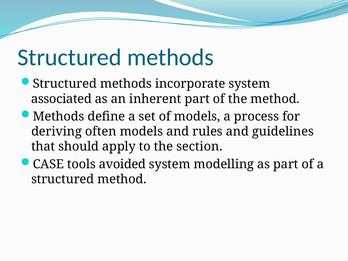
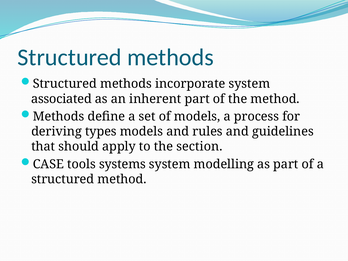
often: often -> types (101, 132)
avoided: avoided -> systems (122, 164)
